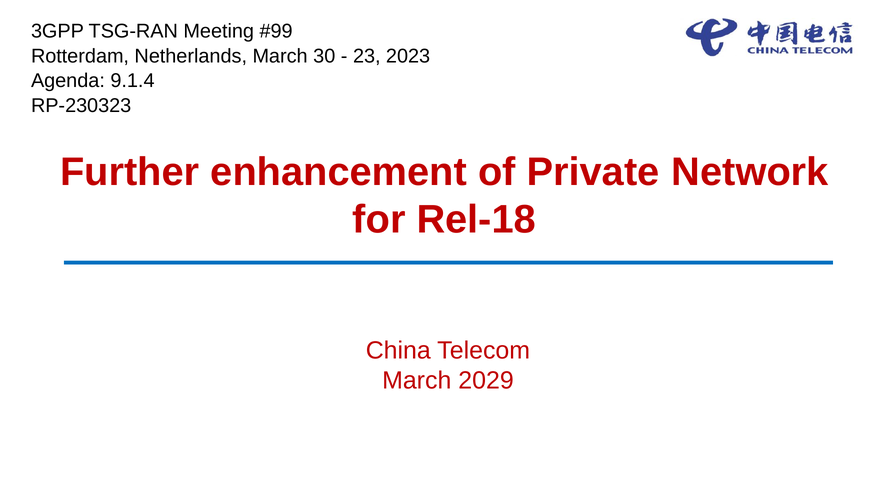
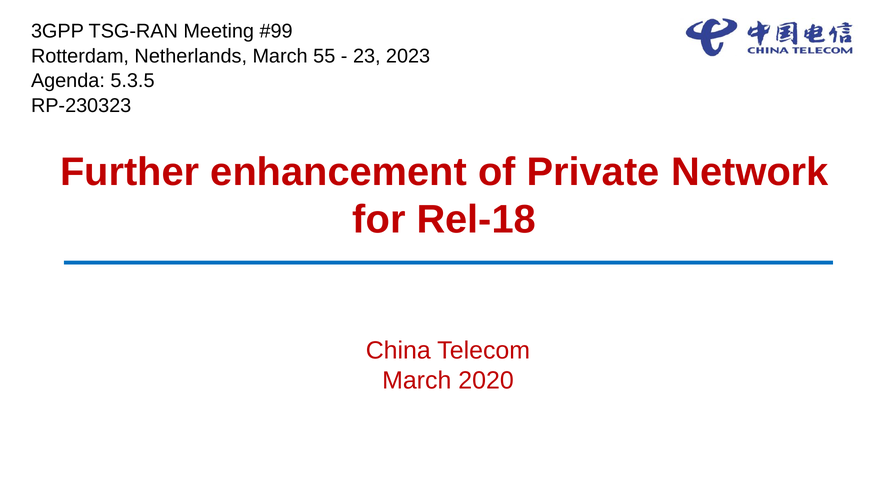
30: 30 -> 55 (324, 56)
9.1.4: 9.1.4 -> 5.3.5 (132, 81)
2029: 2029 -> 2020 (486, 381)
